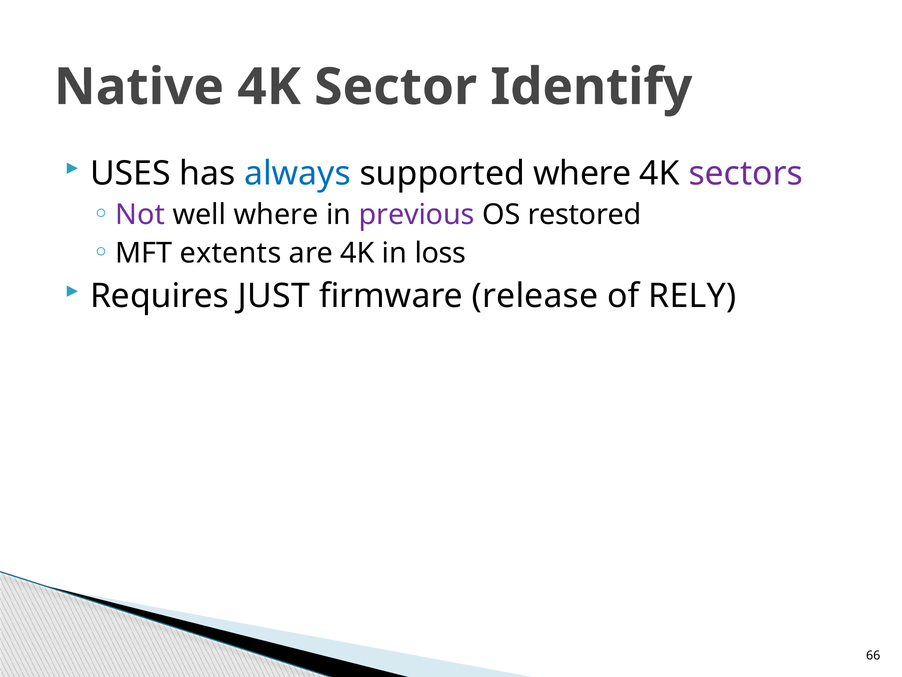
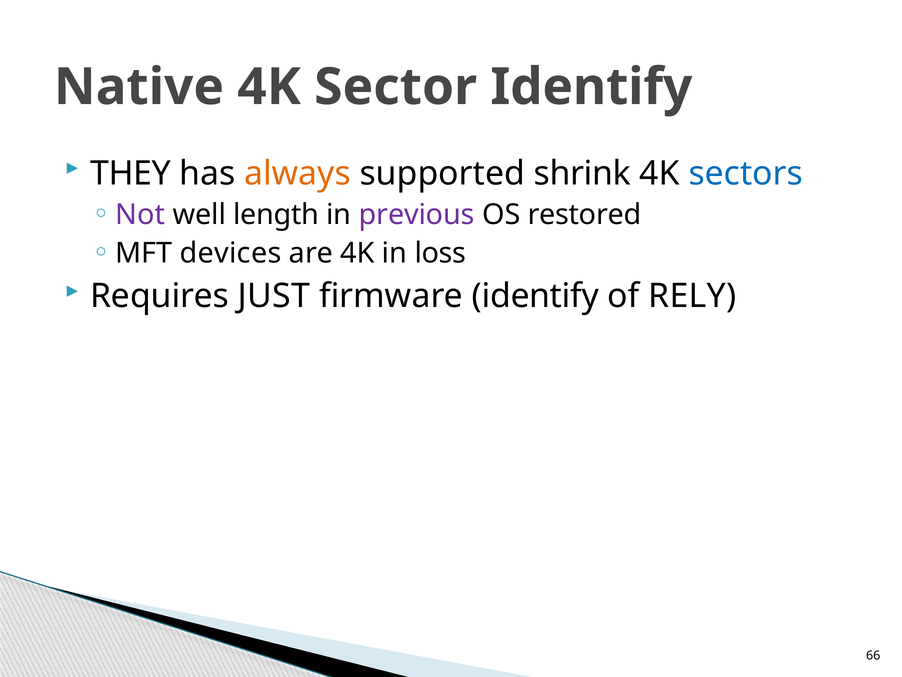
USES: USES -> THEY (130, 173)
always colour: blue -> orange (298, 173)
supported where: where -> shrink (582, 173)
sectors colour: purple -> blue (746, 173)
well where: where -> length (276, 215)
extents: extents -> devices (231, 253)
firmware release: release -> identify (535, 296)
